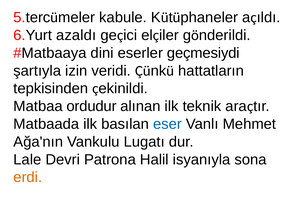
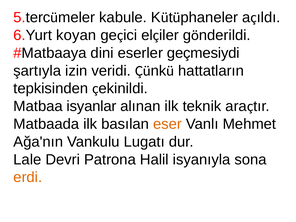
azaldı: azaldı -> koyan (76, 35)
ordudur: ordudur -> isyanlar (92, 106)
eser colour: blue -> orange (167, 124)
